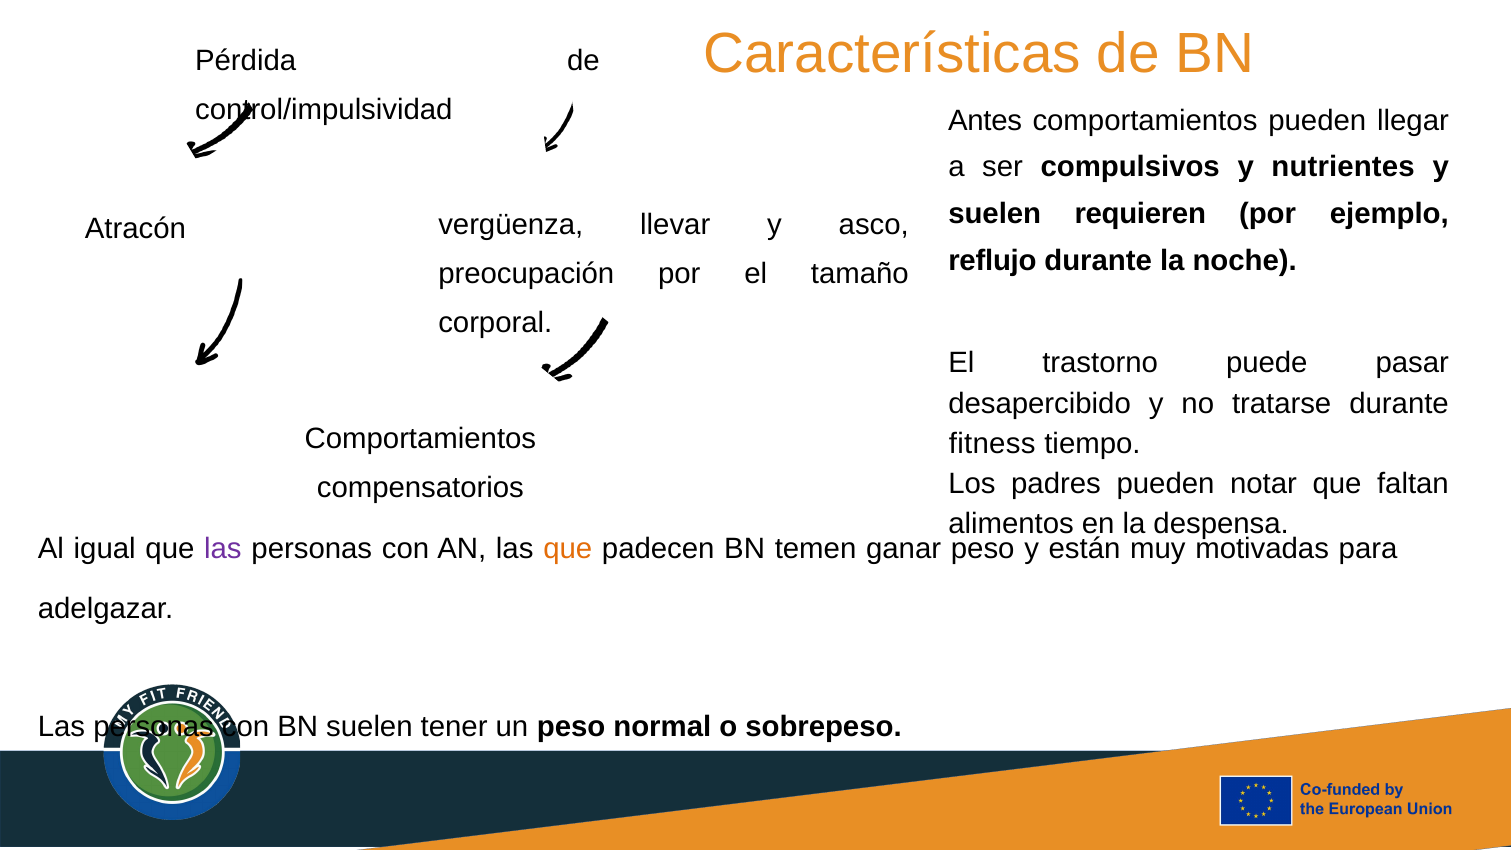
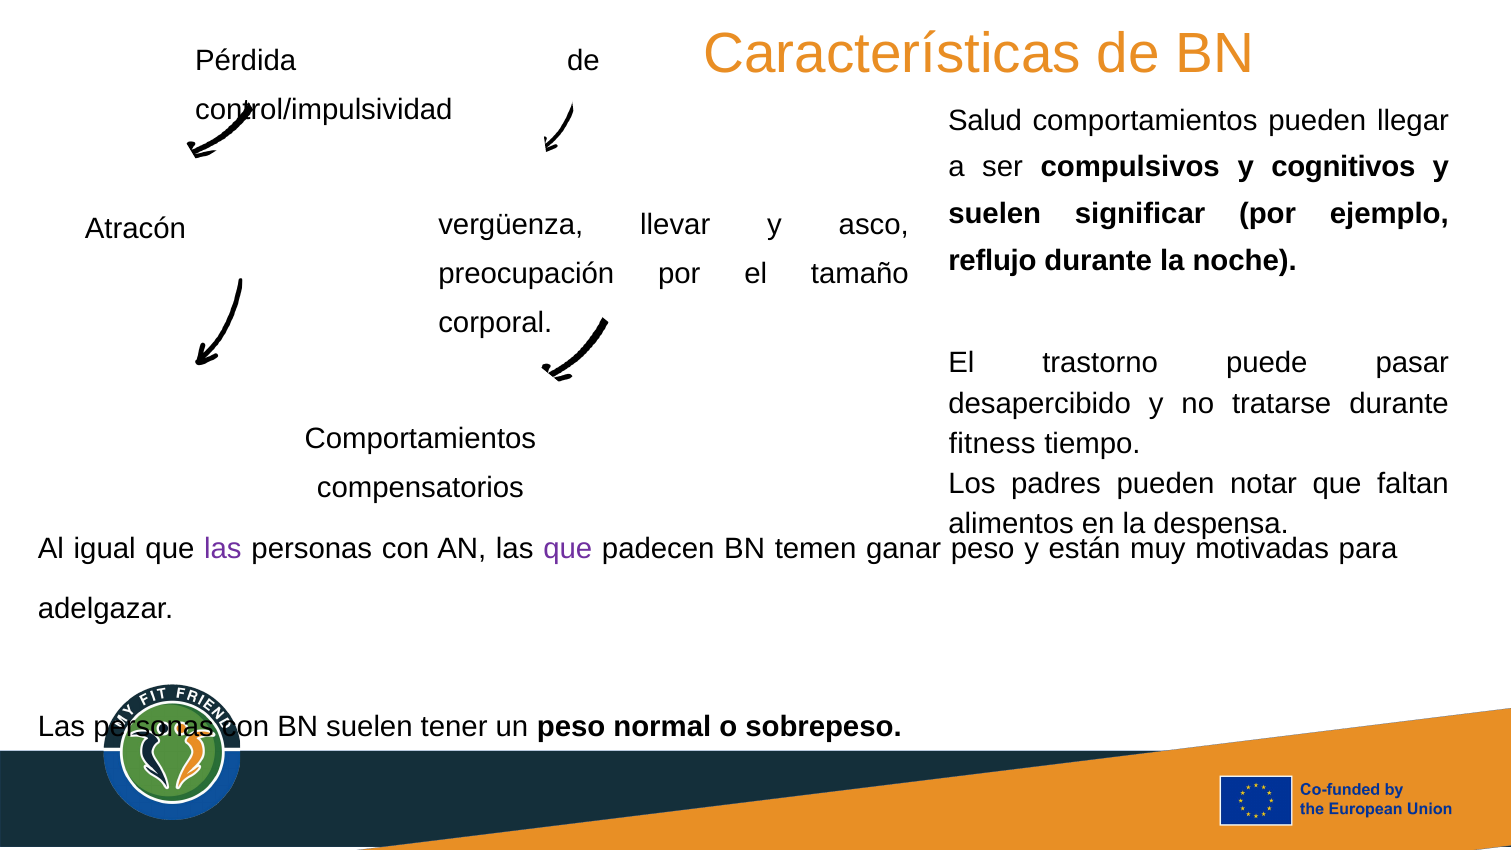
Antes: Antes -> Salud (985, 121)
nutrientes: nutrientes -> cognitivos (1343, 167)
requieren: requieren -> significar (1140, 214)
que colour: orange -> purple (568, 549)
